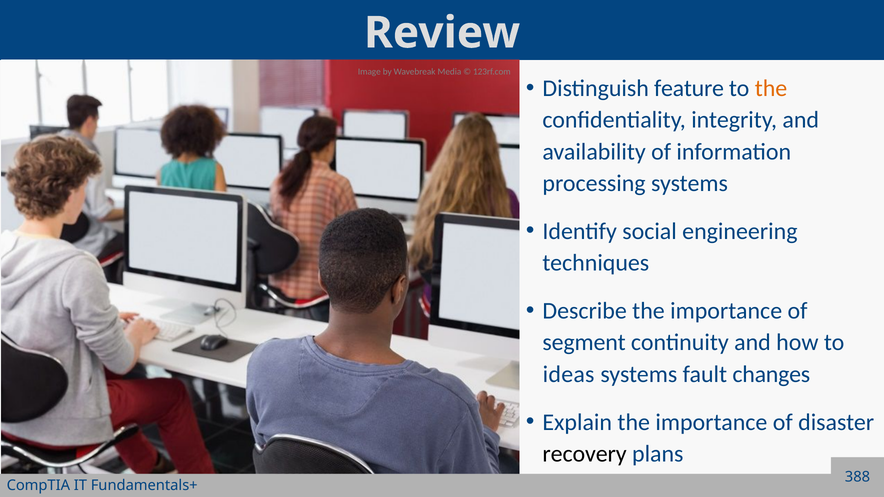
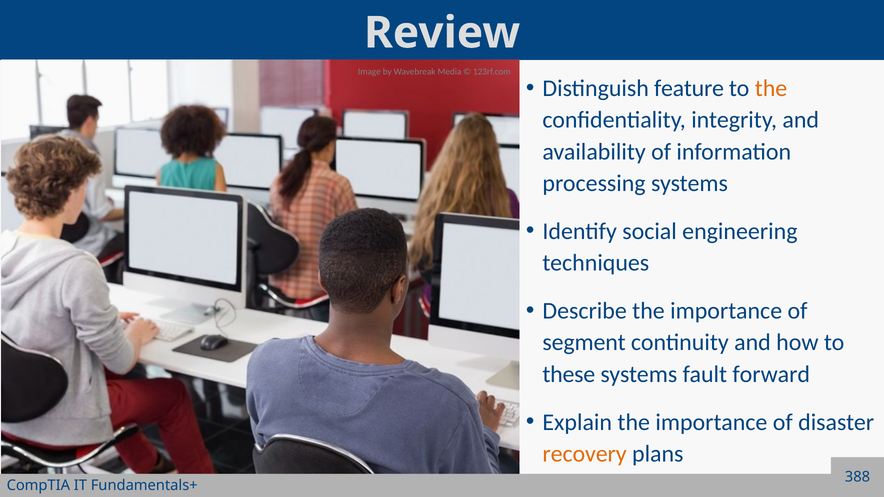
ideas: ideas -> these (569, 374)
changes: changes -> forward (771, 374)
recovery colour: black -> orange (585, 454)
